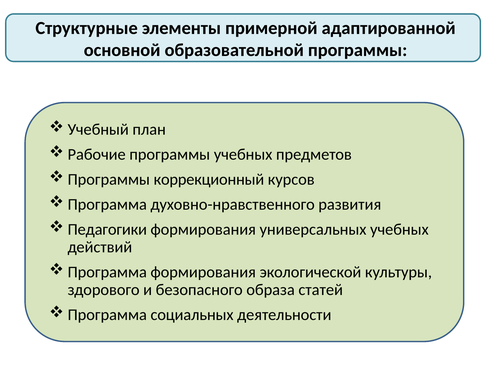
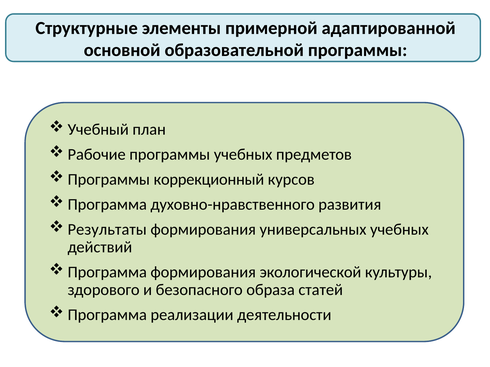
Педагогики: Педагогики -> Результаты (107, 230)
социальных: социальных -> реализации (192, 315)
